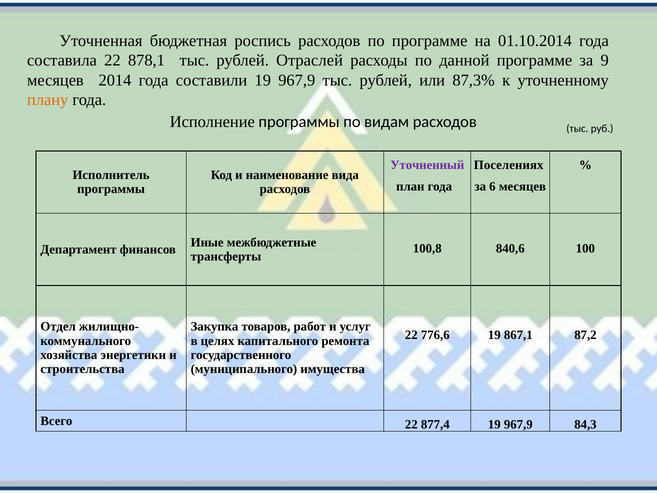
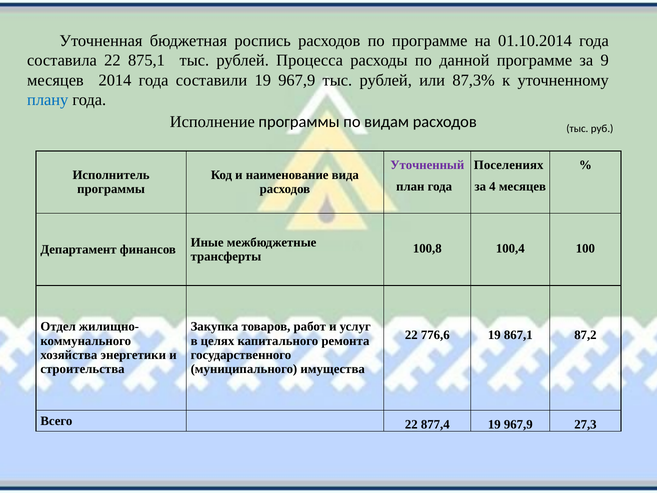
878,1: 878,1 -> 875,1 (146, 60)
Отраслей: Отраслей -> Процесса (310, 60)
плану colour: orange -> blue (48, 100)
6: 6 -> 4 (492, 186)
840,6: 840,6 -> 100,4 (510, 249)
84,3: 84,3 -> 27,3 (585, 424)
